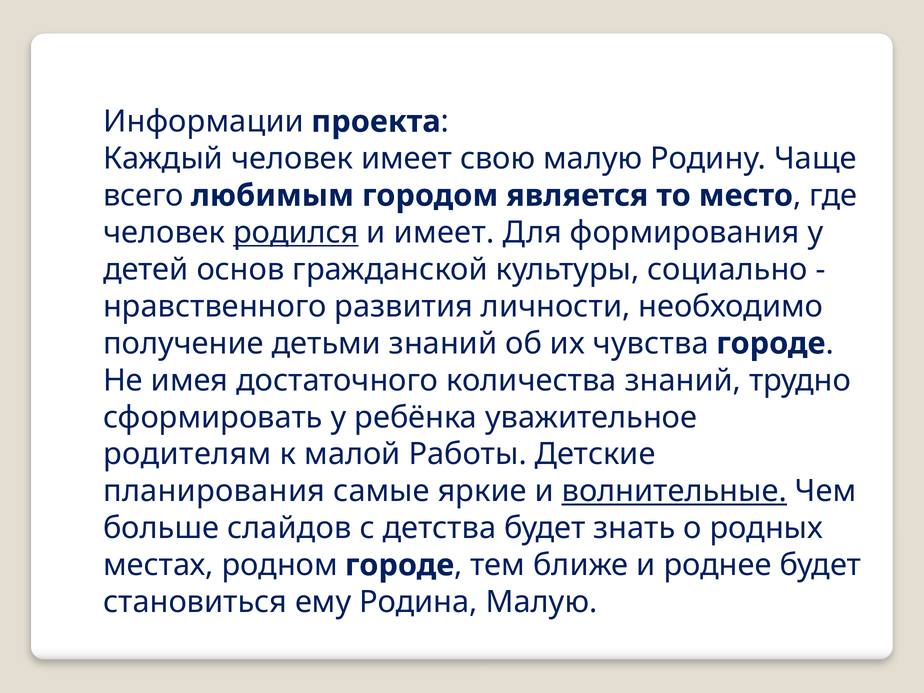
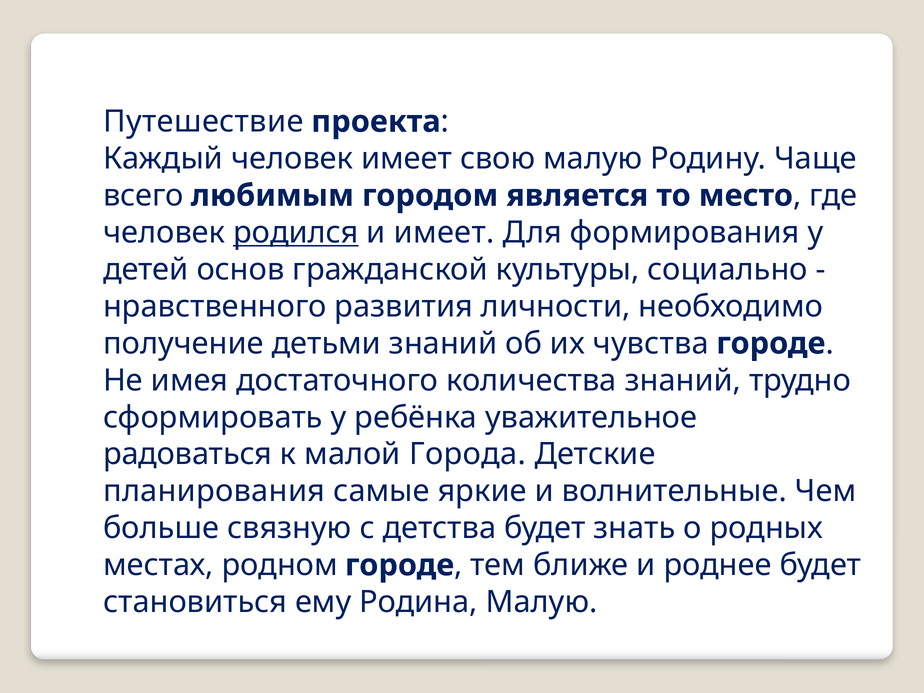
Информации: Информации -> Путешествие (203, 122)
родителям: родителям -> радоваться (188, 454)
Работы: Работы -> Города (468, 454)
волнительные underline: present -> none (674, 491)
слайдов: слайдов -> связную (289, 528)
